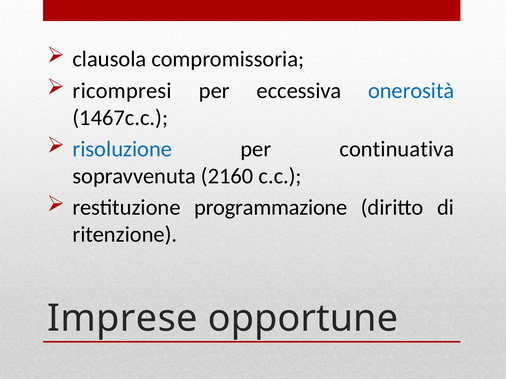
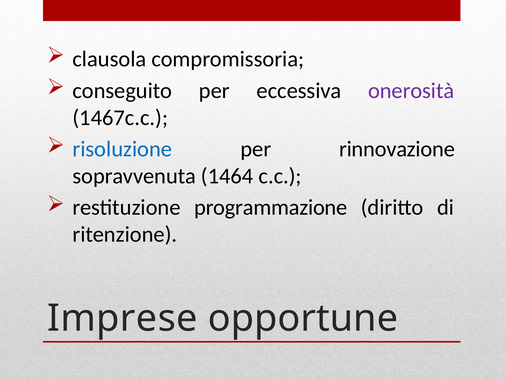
ricompresi: ricompresi -> conseguito (122, 91)
onerosità colour: blue -> purple (411, 91)
continuativa: continuativa -> rinnovazione (397, 149)
2160: 2160 -> 1464 (227, 176)
